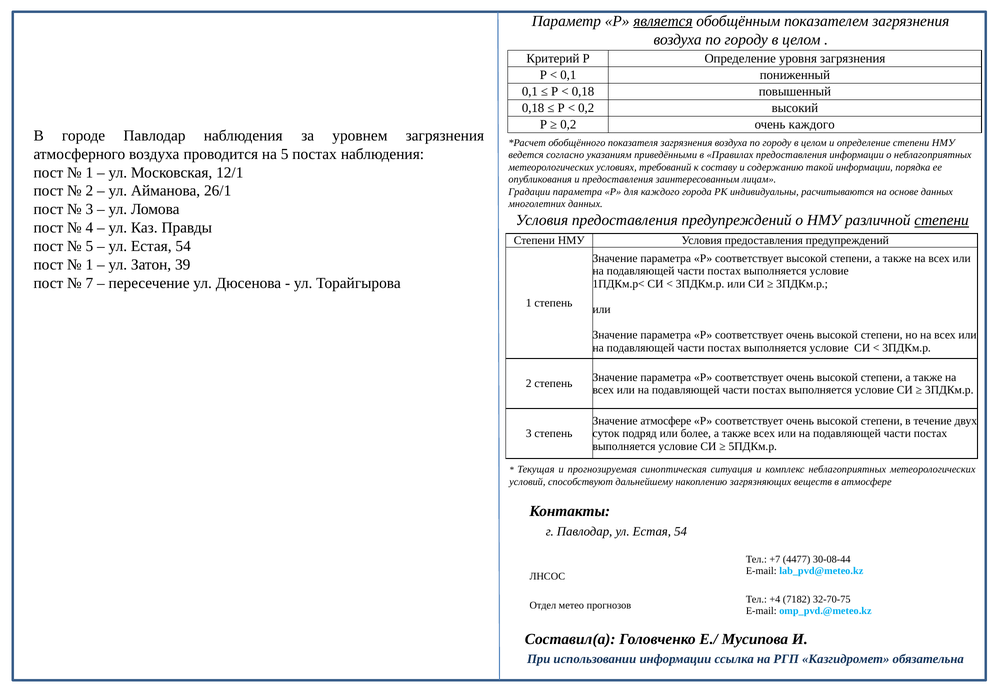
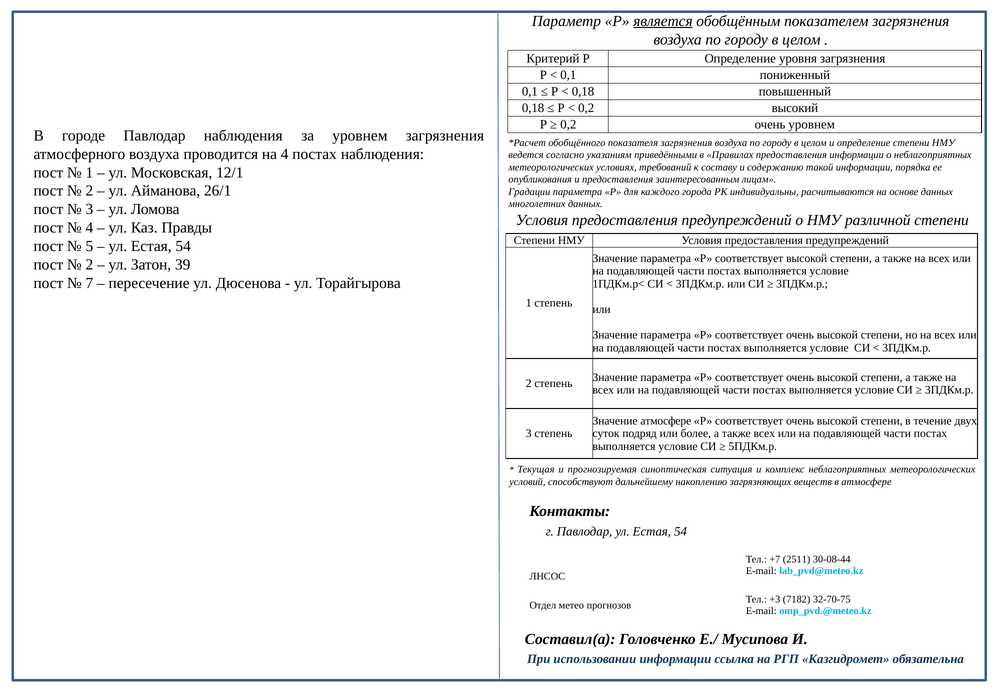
очень каждого: каждого -> уровнем (812, 124)
на 5: 5 -> 4 (285, 154)
степени underline: present -> none (942, 220)
1: 1 -> 2 (89, 265)
4477: 4477 -> 2511 (797, 559)
+4: +4 -> +3 (775, 599)
